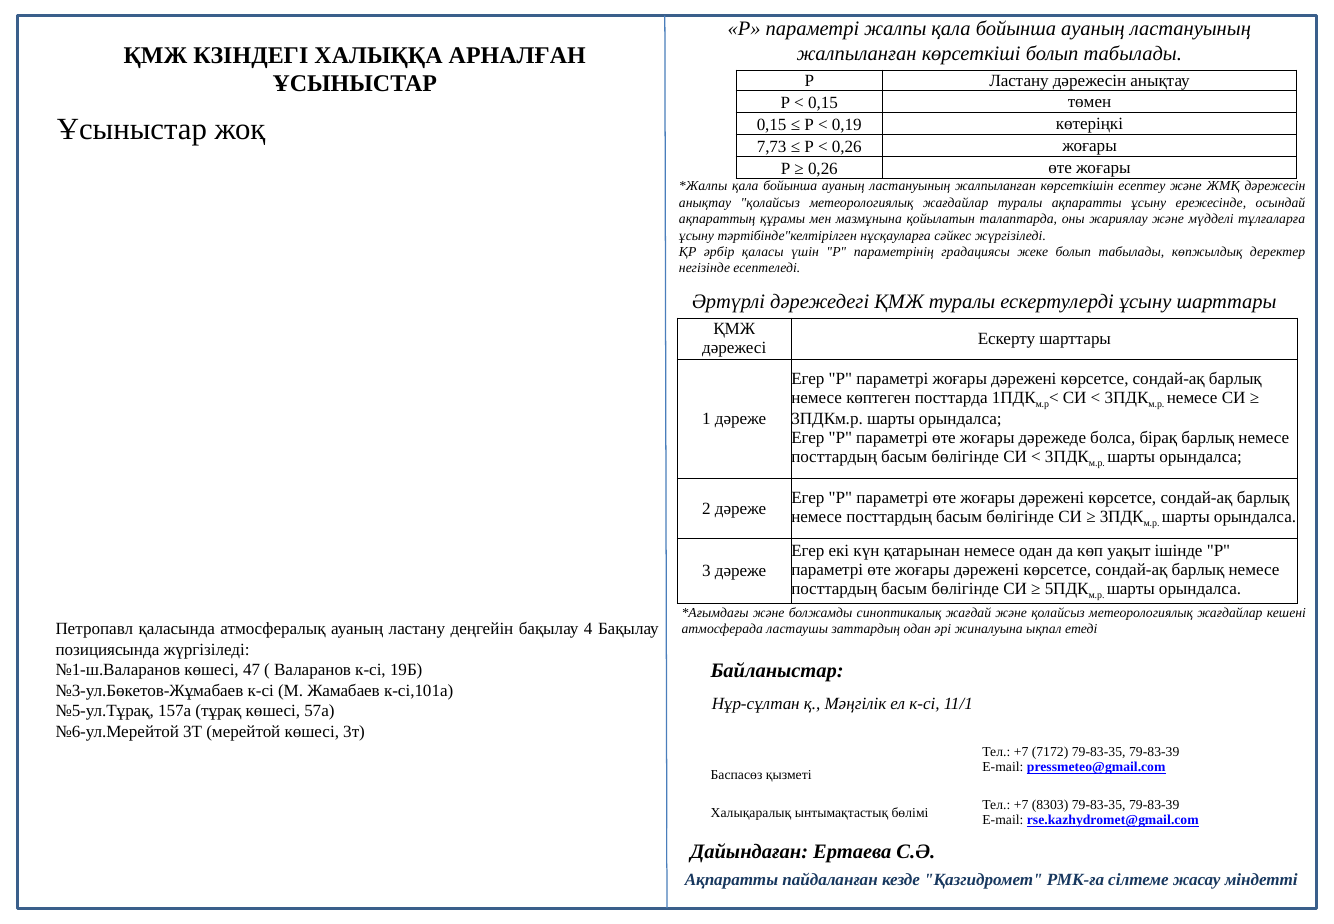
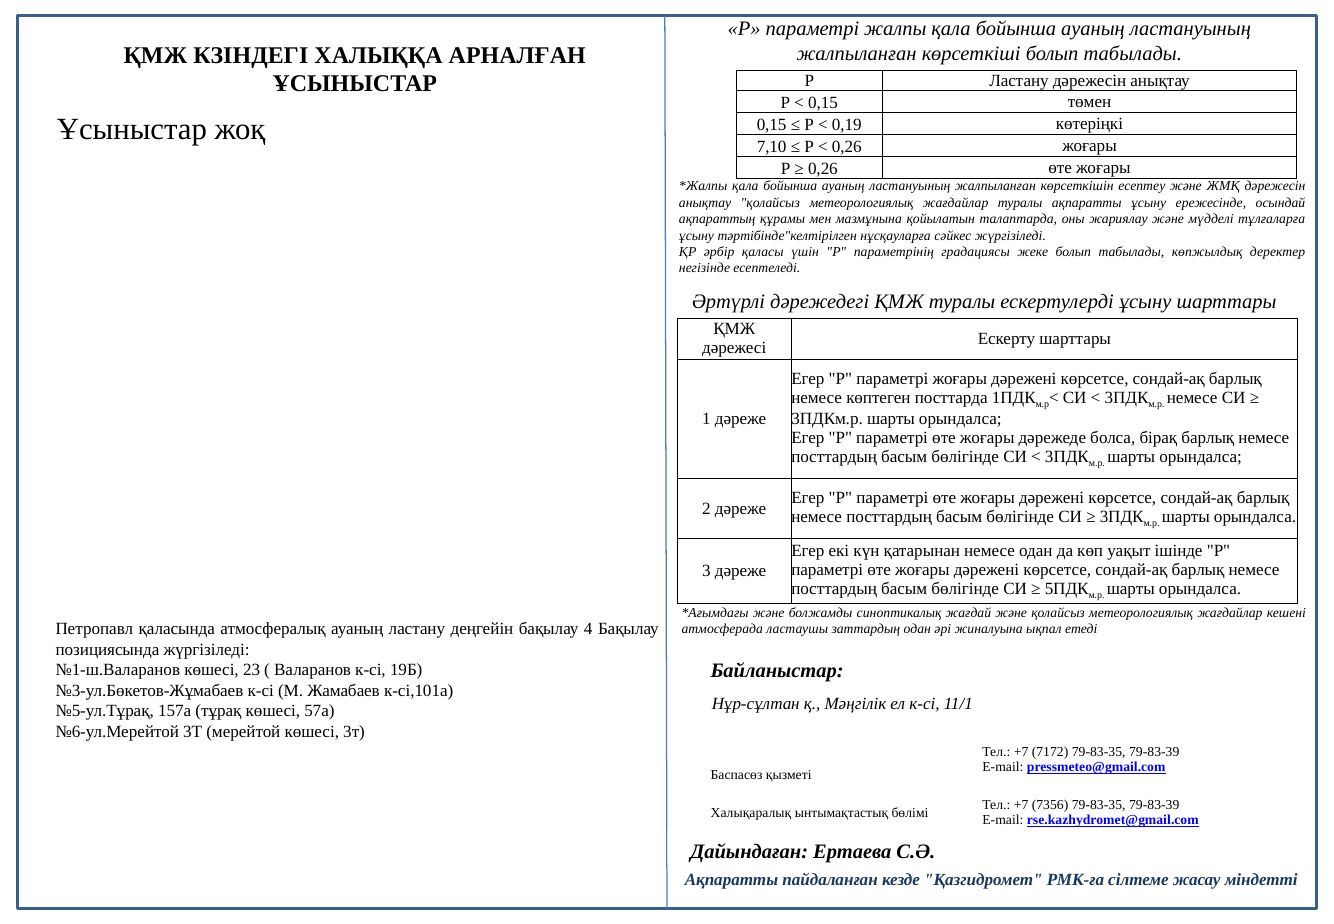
7,73: 7,73 -> 7,10 (772, 146)
47: 47 -> 23 (252, 670)
8303: 8303 -> 7356 (1050, 805)
